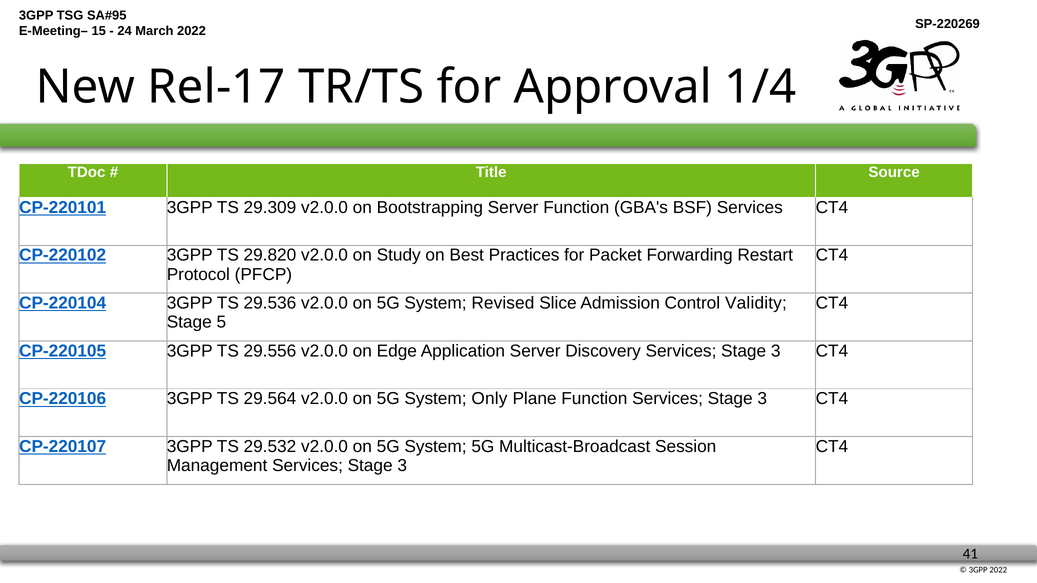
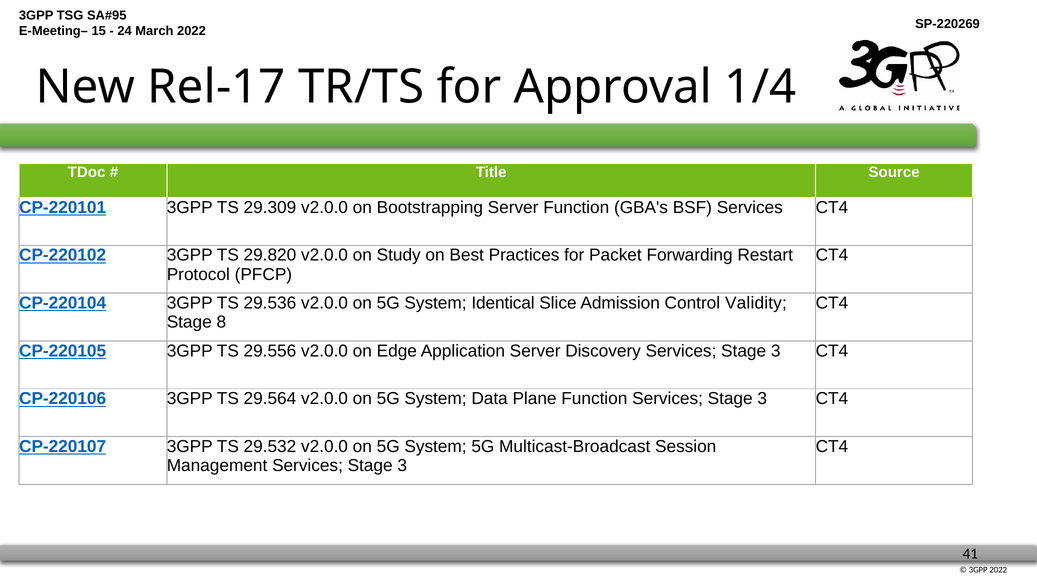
Revised: Revised -> Identical (503, 303)
5: 5 -> 8 (221, 322)
Only: Only -> Data (490, 399)
